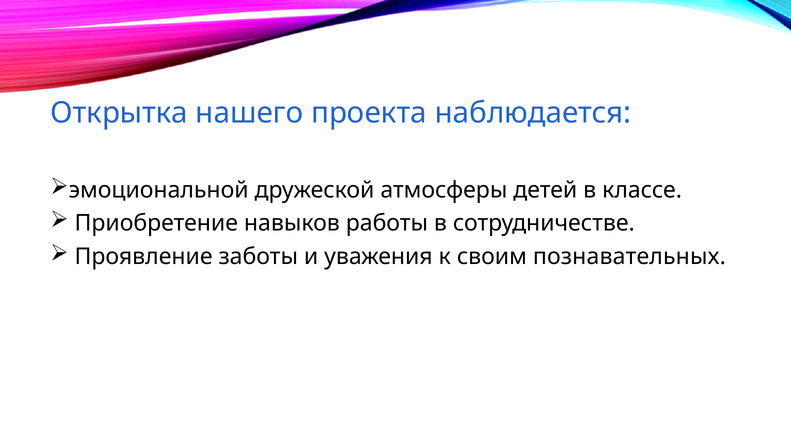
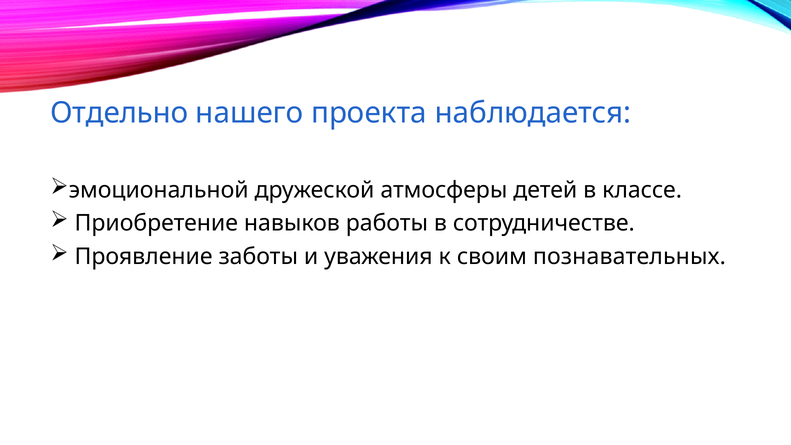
Открытка: Открытка -> Отдельно (119, 113)
